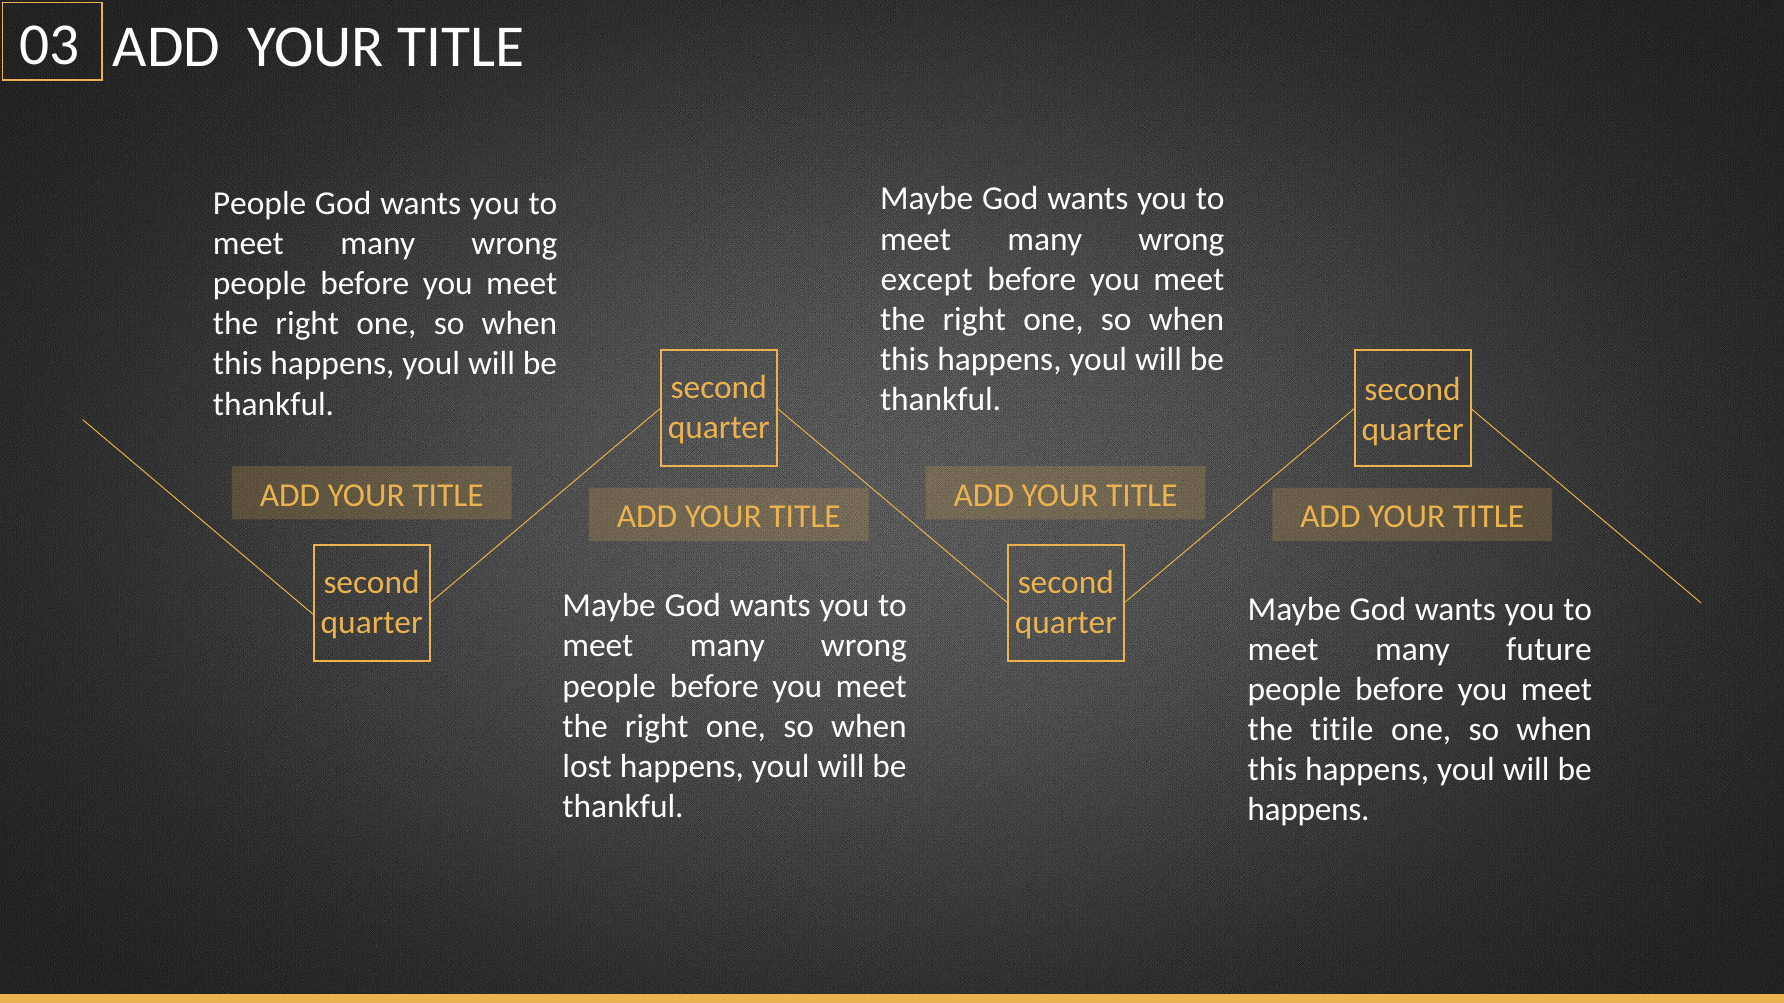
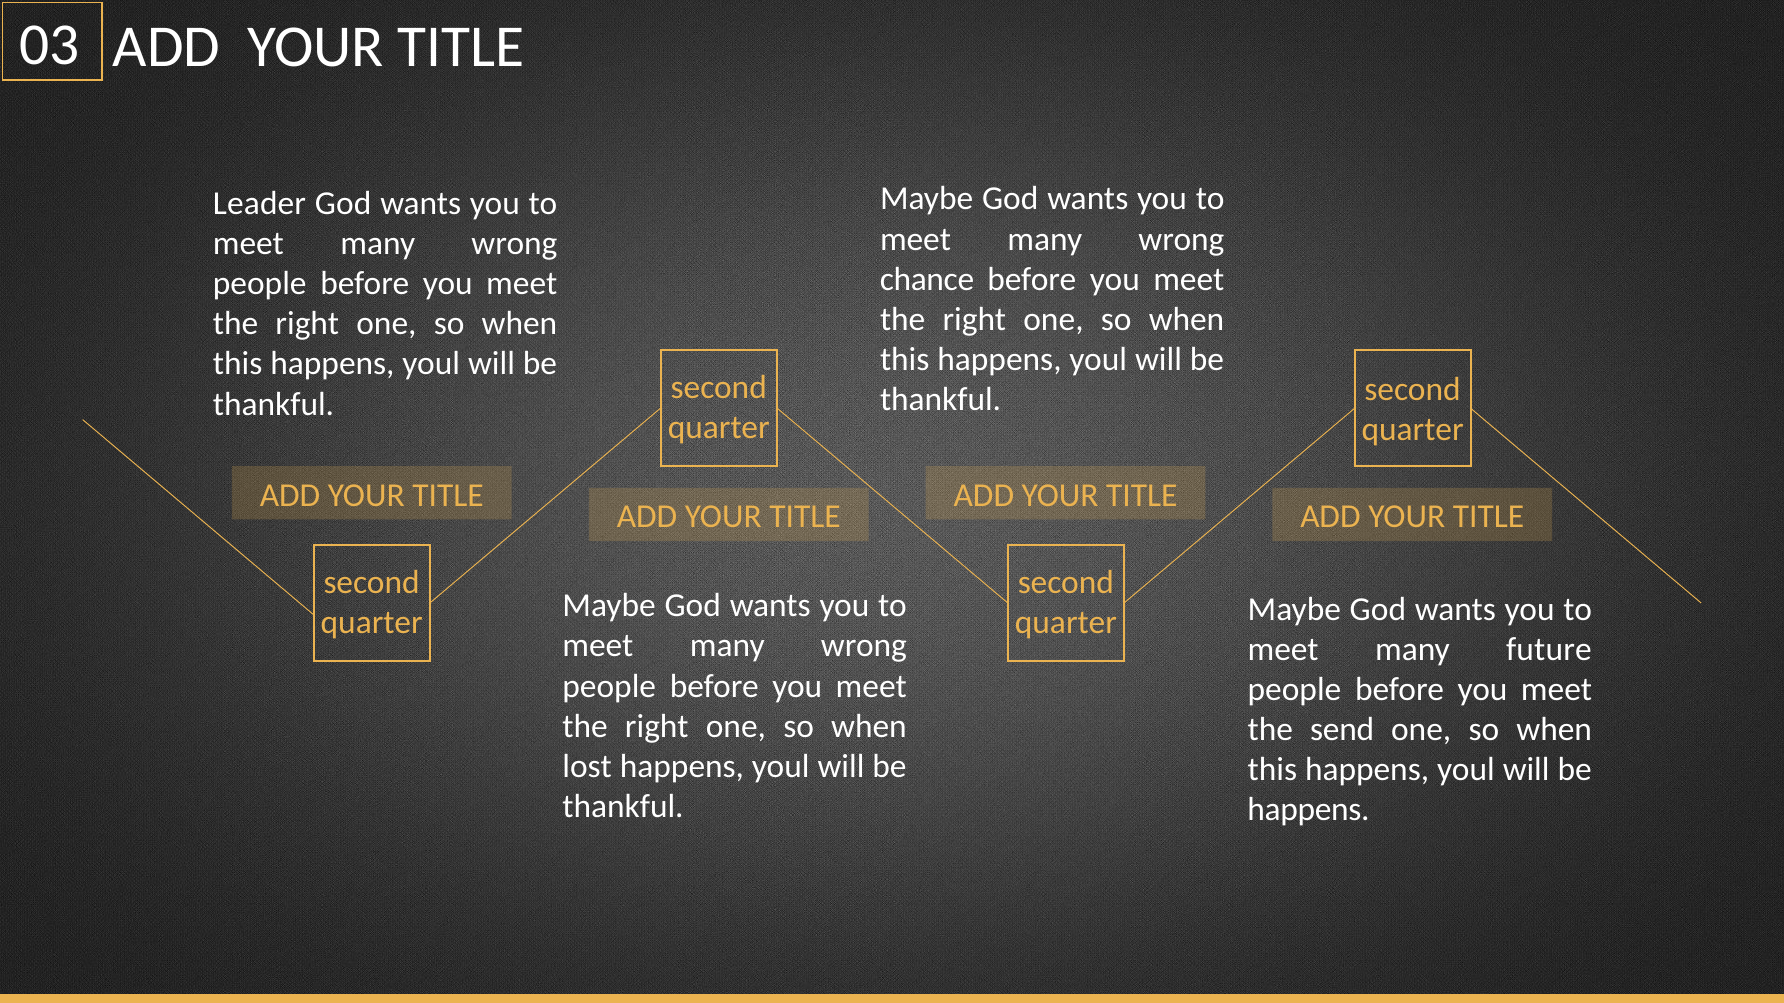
People: People -> Leader (260, 204)
except: except -> chance (927, 279)
titile: titile -> send (1342, 730)
